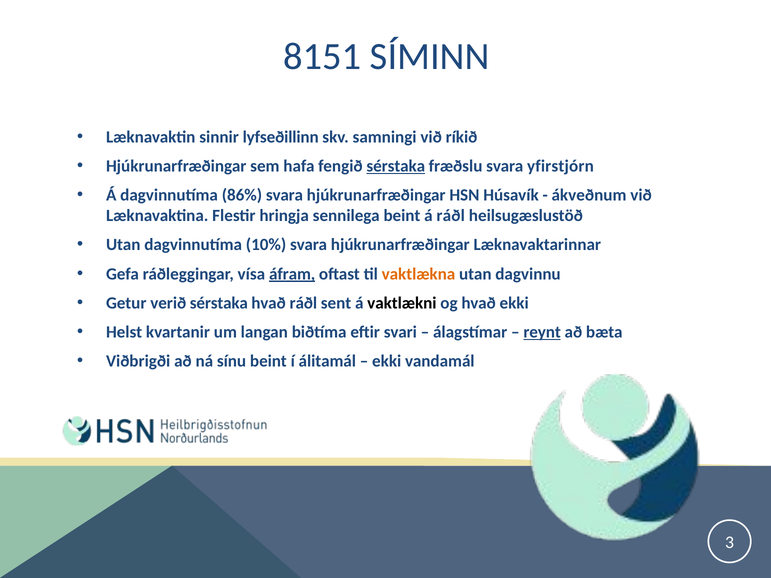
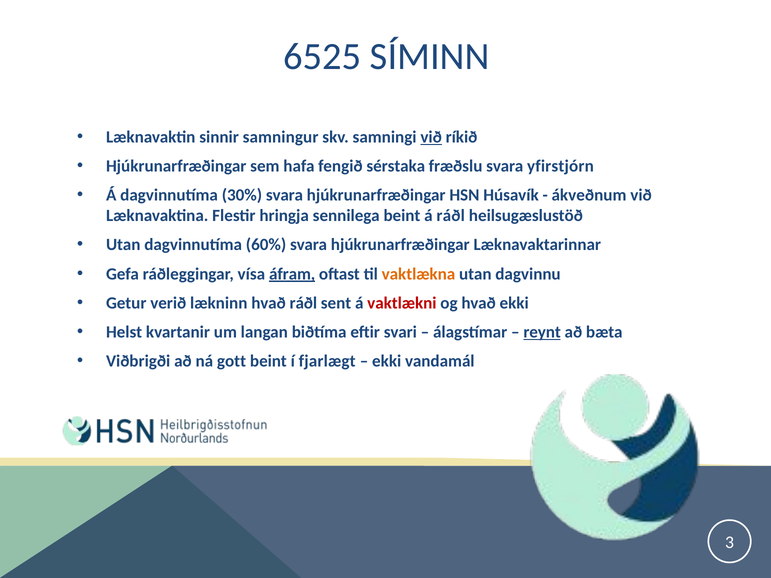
8151: 8151 -> 6525 (322, 57)
lyfseðillinn: lyfseðillinn -> samningur (281, 137)
við underline: none -> present (431, 137)
sérstaka underline: present -> none (396, 166)
86%: 86% -> 30% (242, 195)
10%: 10% -> 60% (266, 245)
verið sérstaka: sérstaka -> lækninn (219, 303)
vaktlækni colour: black -> red (402, 303)
sínu: sínu -> gott (232, 361)
álitamál: álitamál -> fjarlægt (327, 361)
